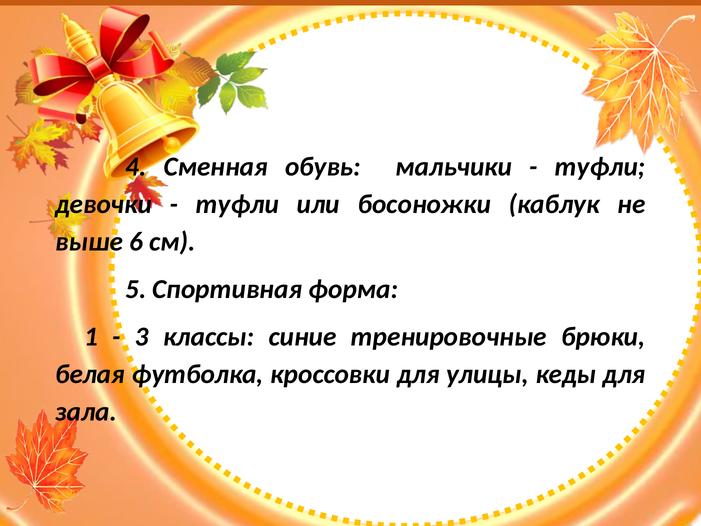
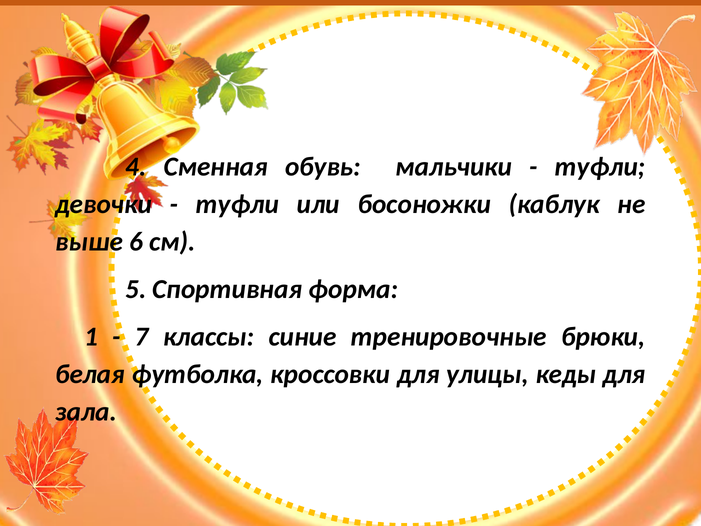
3: 3 -> 7 (142, 337)
